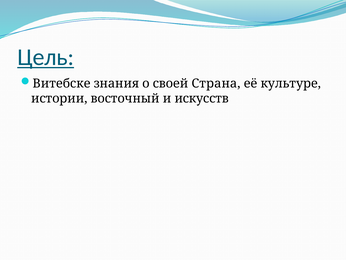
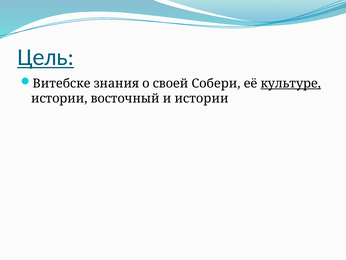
Страна: Страна -> Собери (216, 83)
культуре underline: none -> present (291, 83)
и искусств: искусств -> истории (202, 98)
